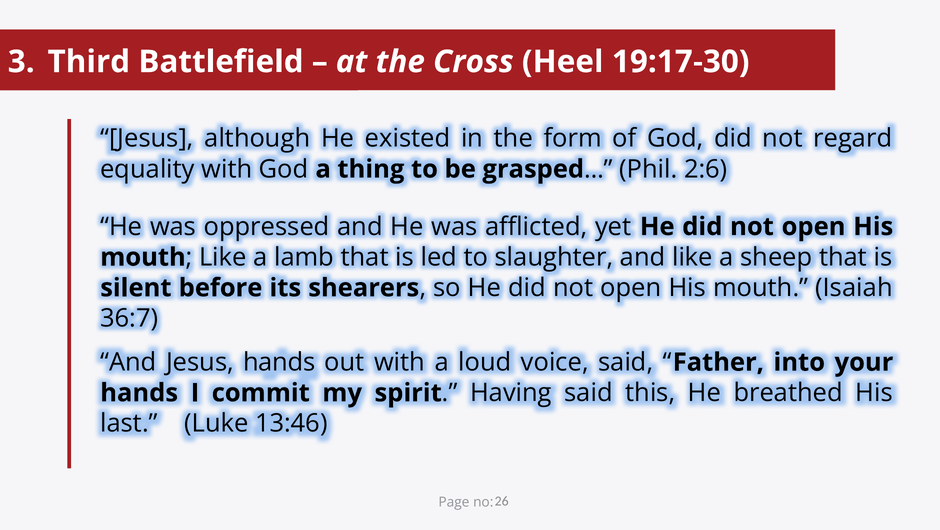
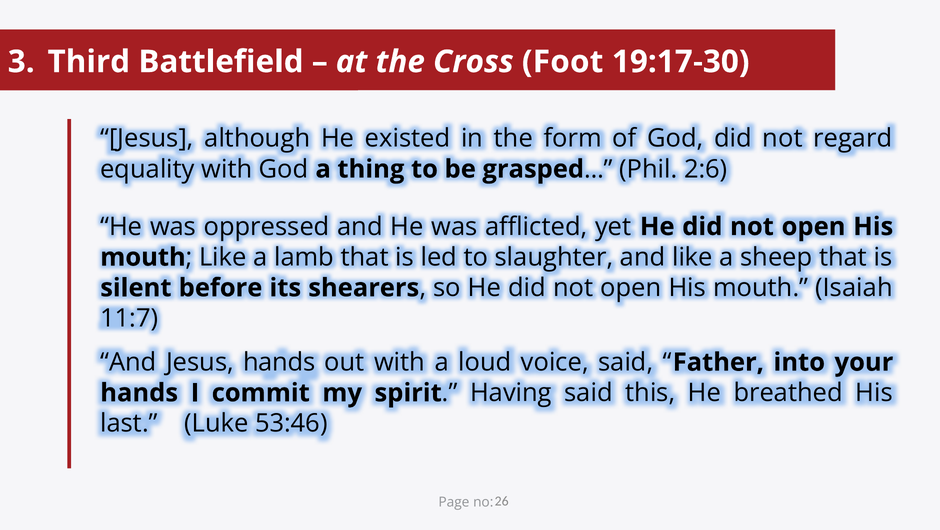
Heel: Heel -> Foot (563, 62)
36:7: 36:7 -> 11:7 (129, 318)
13:46: 13:46 -> 53:46 (291, 424)
